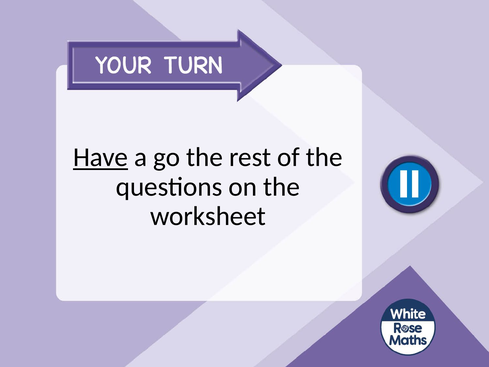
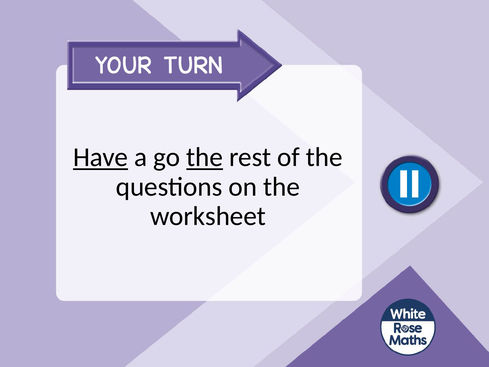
the underline: none -> present (205, 157)
